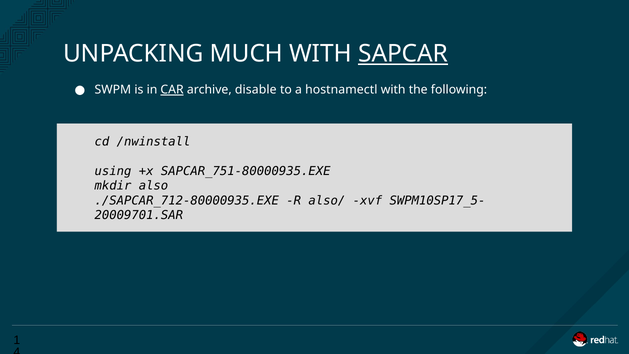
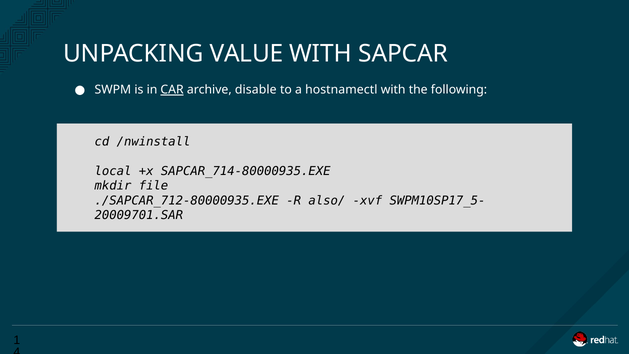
MUCH: MUCH -> VALUE (246, 54)
SAPCAR underline: present -> none (403, 54)
using: using -> local (113, 171)
SAPCAR_751-80000935.EXE: SAPCAR_751-80000935.EXE -> SAPCAR_714-80000935.EXE (246, 171)
also: also -> file (153, 186)
